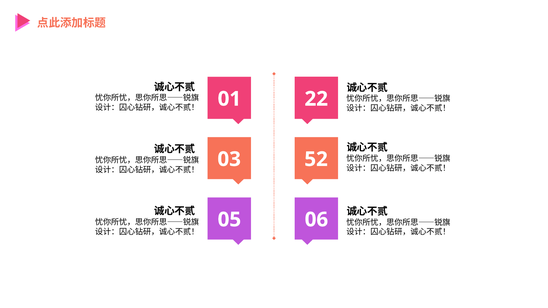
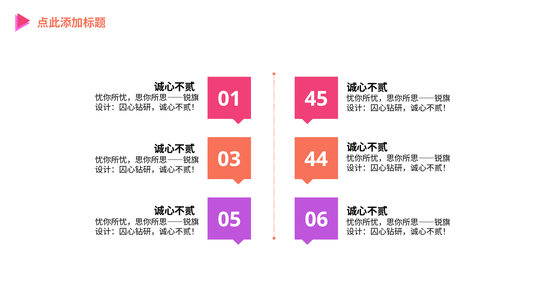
22: 22 -> 45 (316, 99)
52: 52 -> 44 (316, 159)
